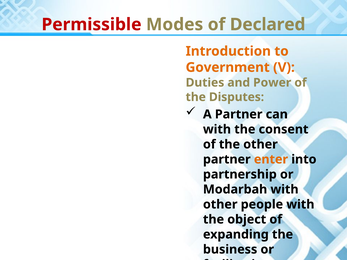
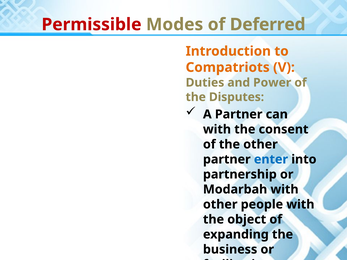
Declared: Declared -> Deferred (268, 25)
Government: Government -> Compatriots (228, 67)
enter colour: orange -> blue (271, 159)
